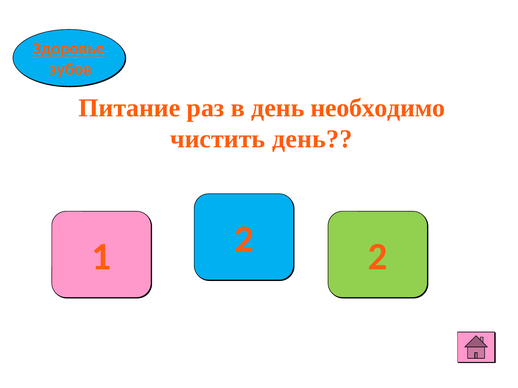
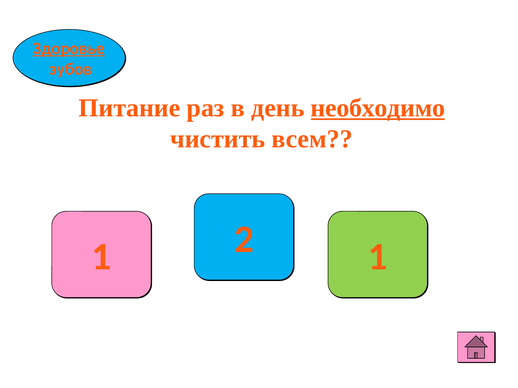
необходимо underline: none -> present (378, 108)
чистить день: день -> всем (312, 139)
1 2: 2 -> 1 (378, 257)
